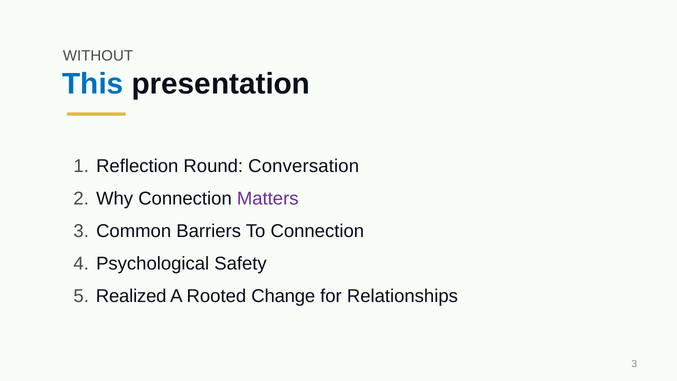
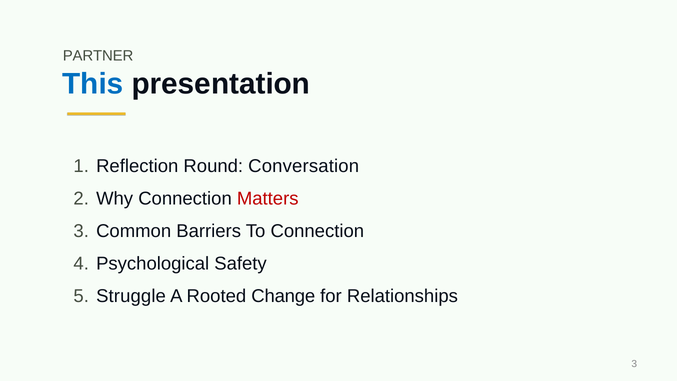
WITHOUT: WITHOUT -> PARTNER (98, 56)
Matters colour: purple -> red (268, 198)
Realized: Realized -> Struggle (131, 296)
